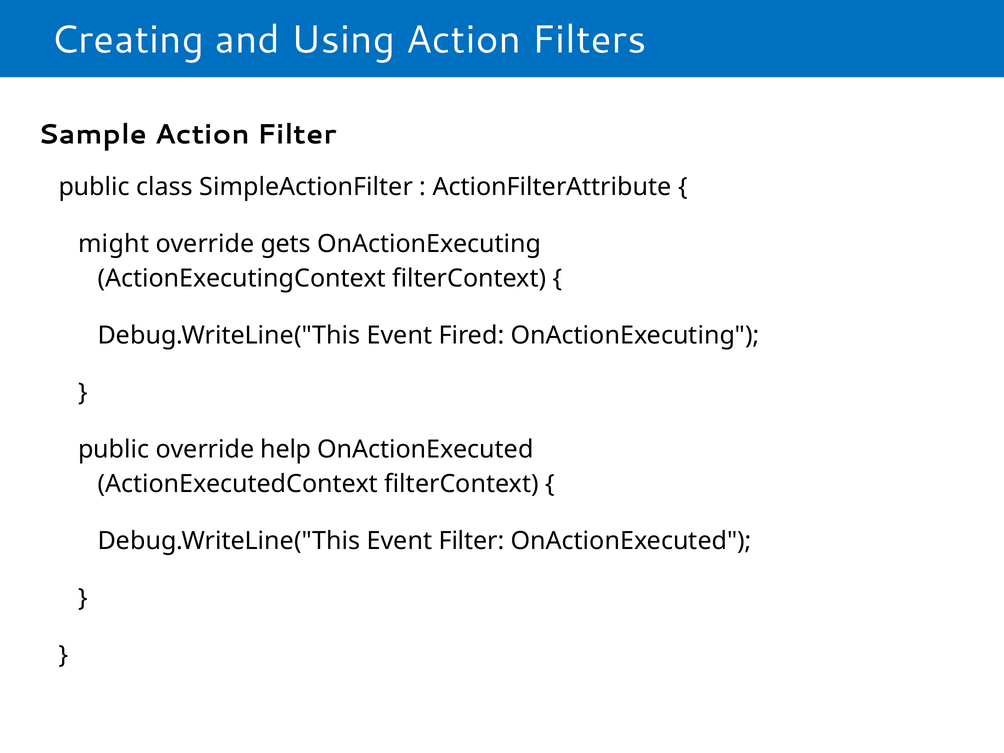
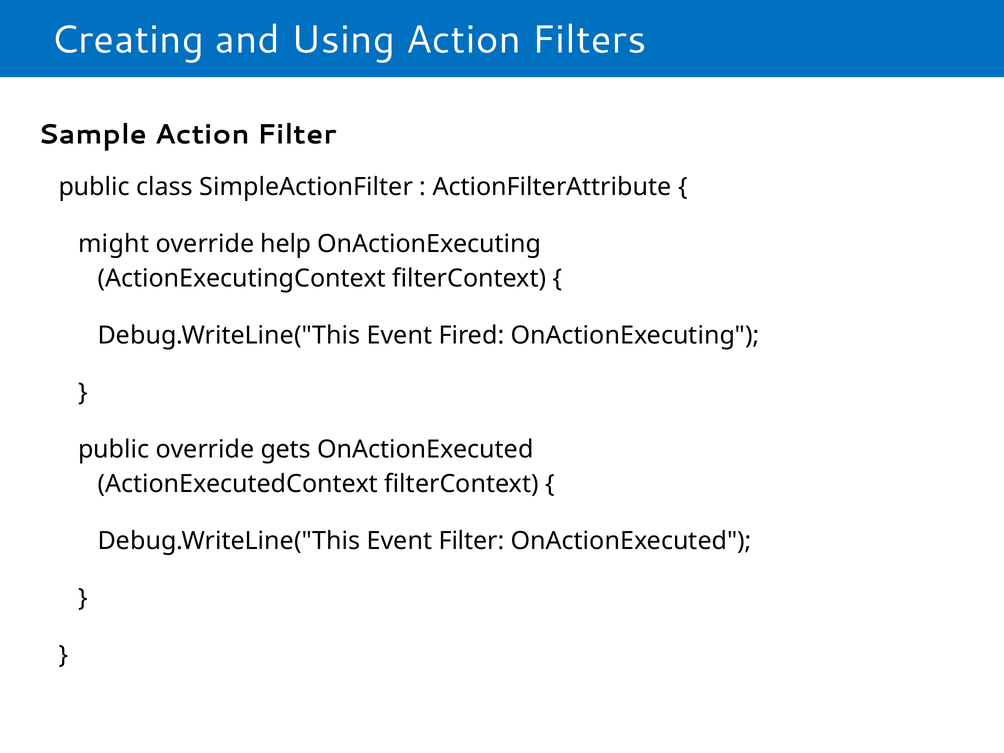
gets: gets -> help (286, 244)
help: help -> gets (286, 449)
